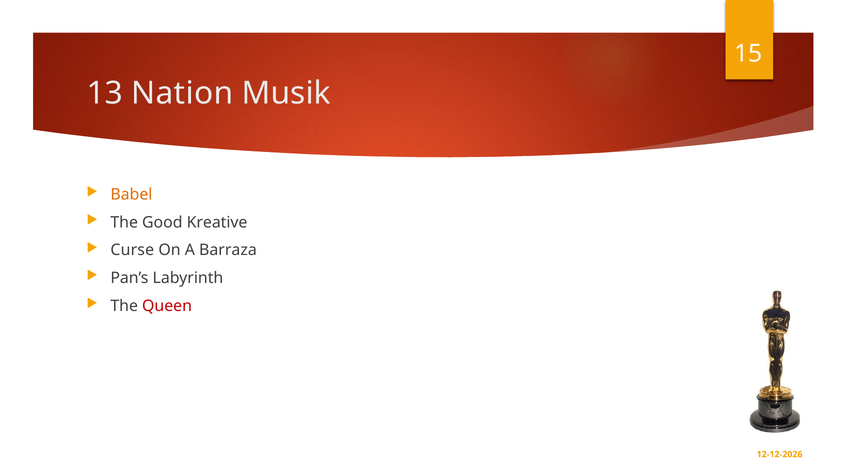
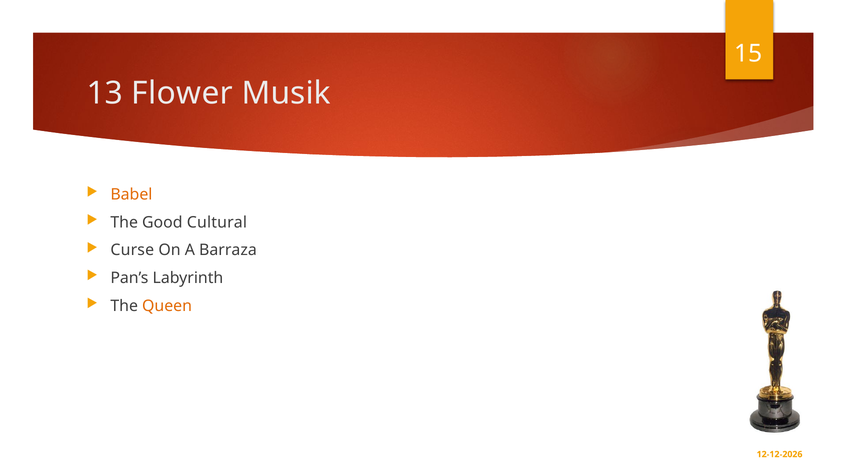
Nation: Nation -> Flower (182, 93)
Kreative: Kreative -> Cultural (217, 223)
Queen colour: red -> orange (167, 306)
